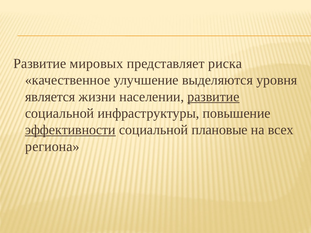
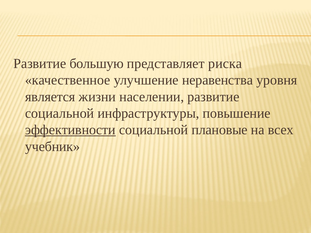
мировых: мировых -> большую (97, 64)
выделяются: выделяются -> неравенства (217, 80)
развитие underline: present -> none (213, 97)
региона: региона -> учебник (53, 147)
